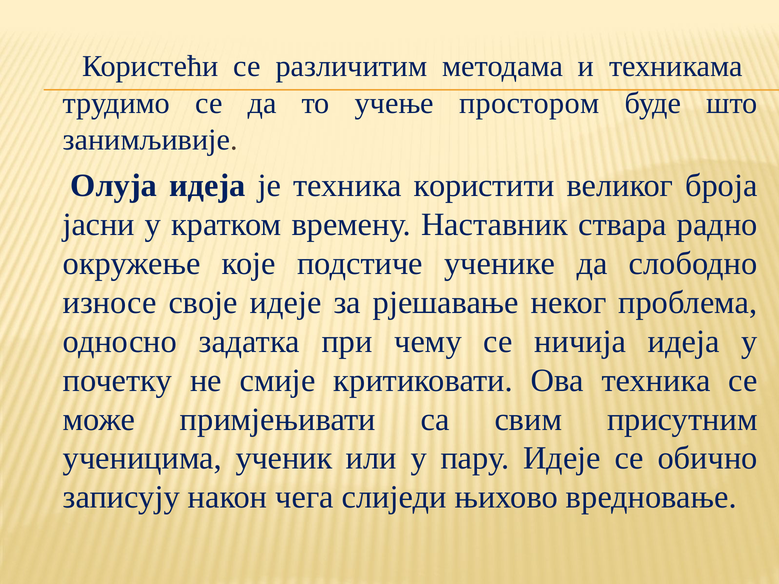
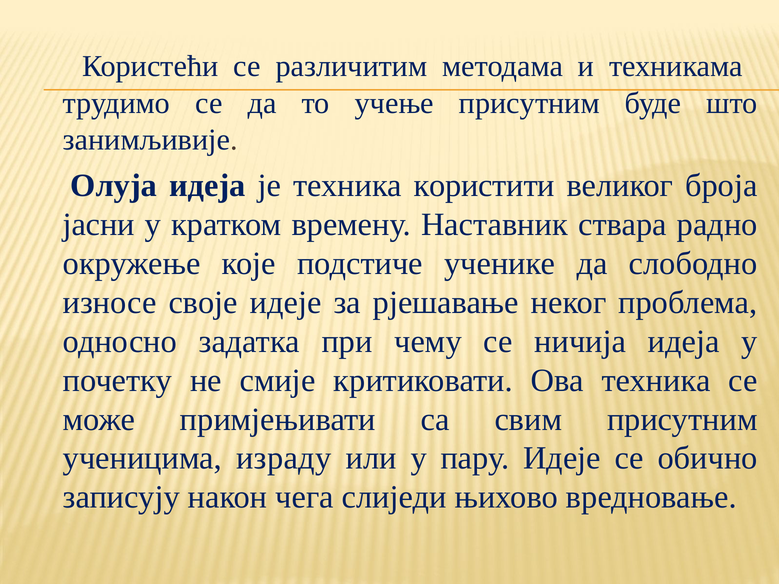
учење простором: простором -> присутним (529, 103)
ученик: ученик -> израду (284, 458)
